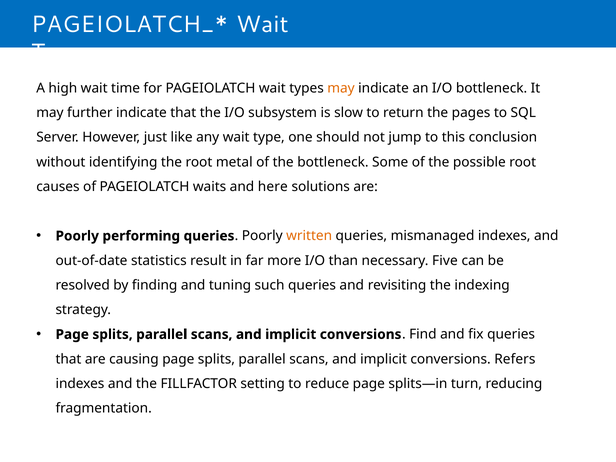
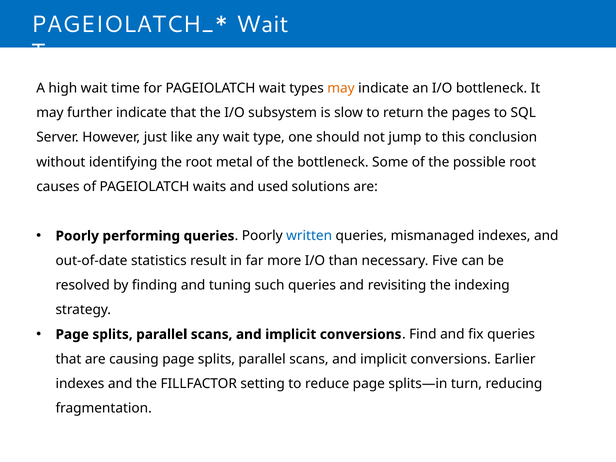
here: here -> used (273, 187)
written colour: orange -> blue (309, 236)
Refers: Refers -> Earlier (515, 359)
